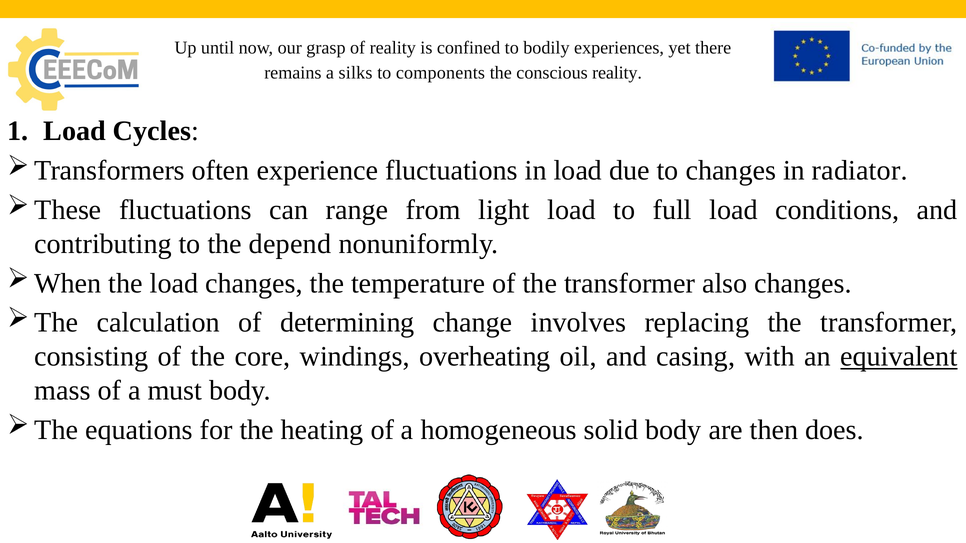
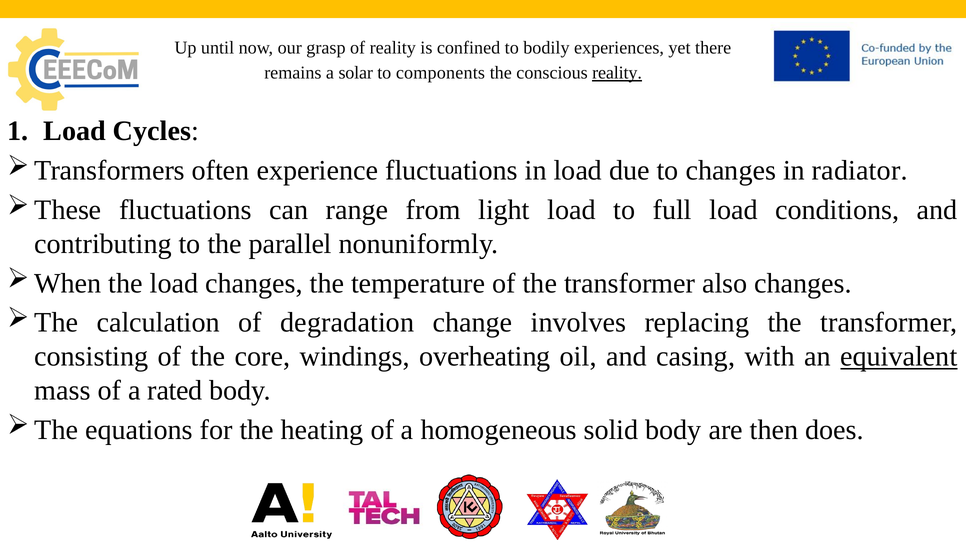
silks: silks -> solar (356, 73)
reality underline: none -> present (617, 73)
depend: depend -> parallel (290, 244)
determining: determining -> degradation (347, 323)
must: must -> rated (175, 391)
